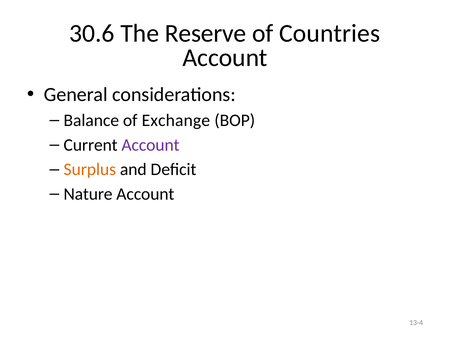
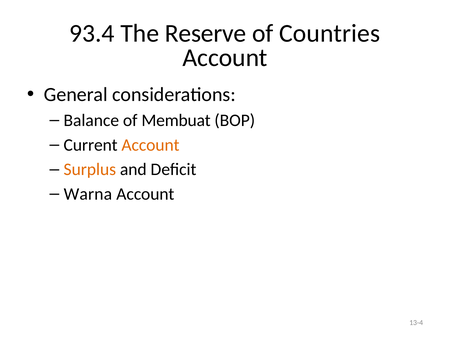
30.6: 30.6 -> 93.4 (92, 33)
Exchange: Exchange -> Membuat (176, 120)
Account colour: purple -> orange (150, 145)
Nature: Nature -> Warna (88, 194)
